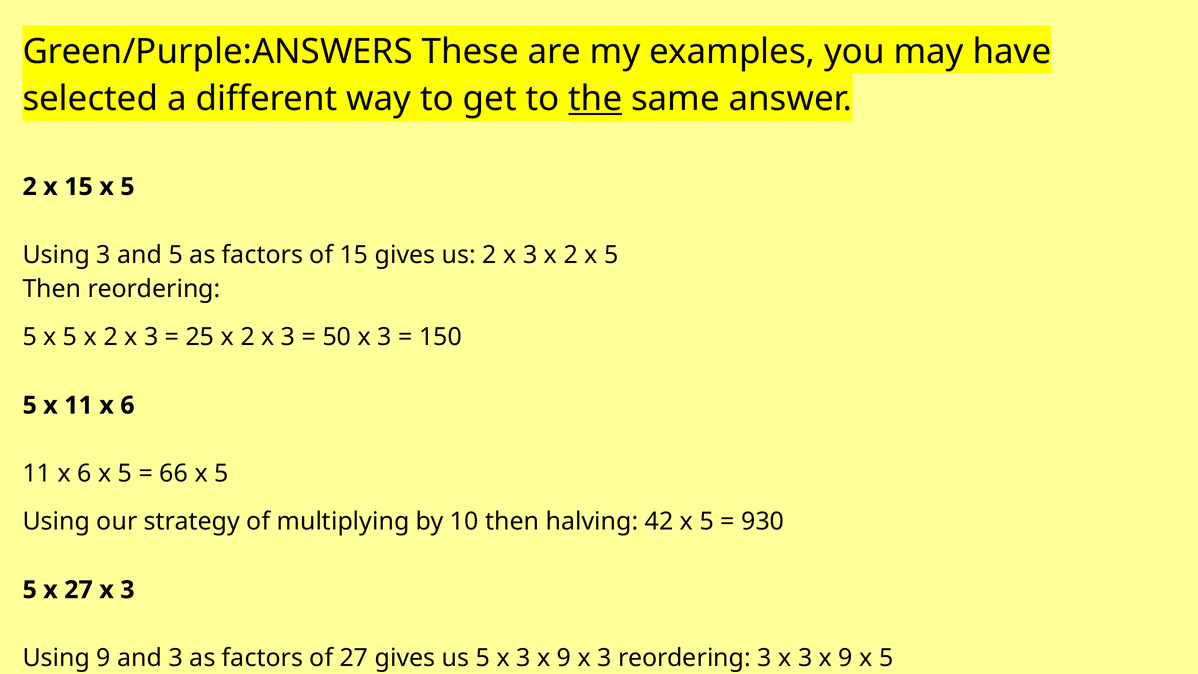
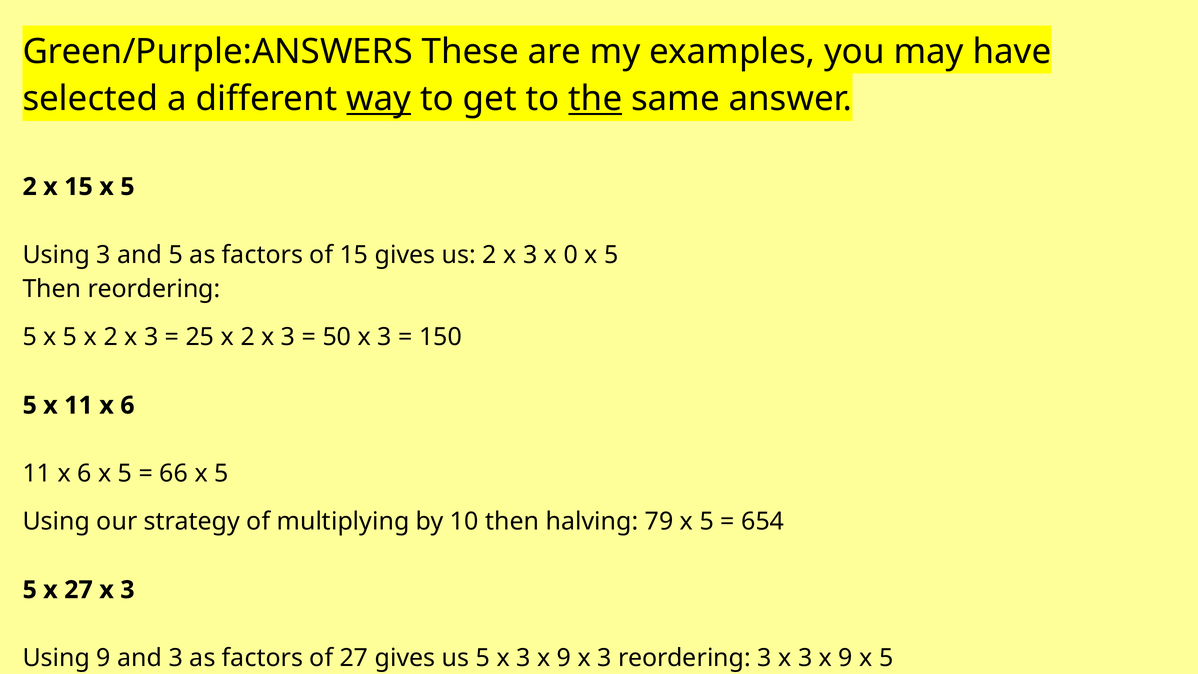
way underline: none -> present (379, 99)
3 x 2: 2 -> 0 (571, 255)
42: 42 -> 79 (659, 522)
930: 930 -> 654 (763, 522)
